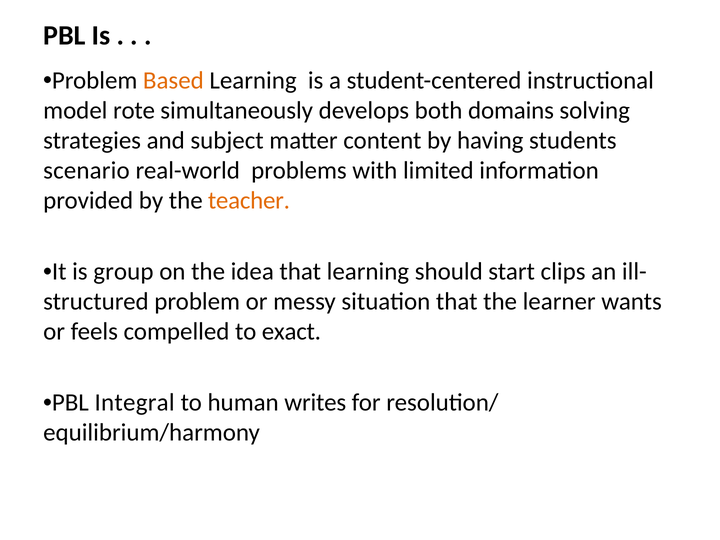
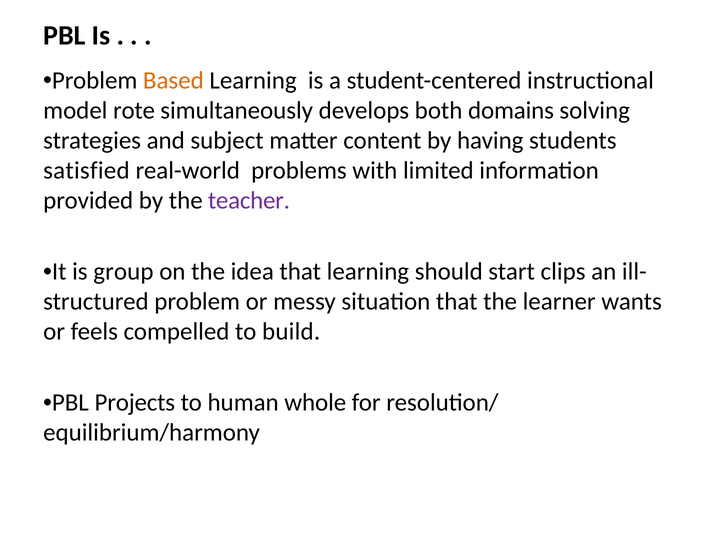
scenario: scenario -> satisfied (86, 170)
teacher colour: orange -> purple (249, 200)
exact: exact -> build (291, 332)
Integral: Integral -> Projects (135, 403)
writes: writes -> whole (315, 403)
